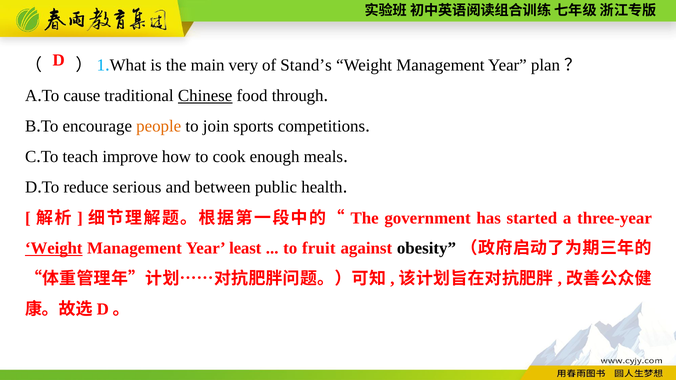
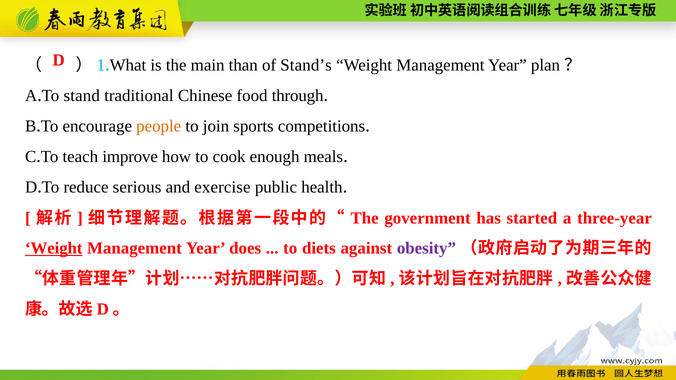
very: very -> than (243, 65)
cause: cause -> stand (82, 96)
Chinese underline: present -> none (205, 96)
between: between -> exercise (222, 187)
least: least -> does (245, 249)
fruit: fruit -> diets (319, 249)
obesity colour: black -> purple (426, 249)
